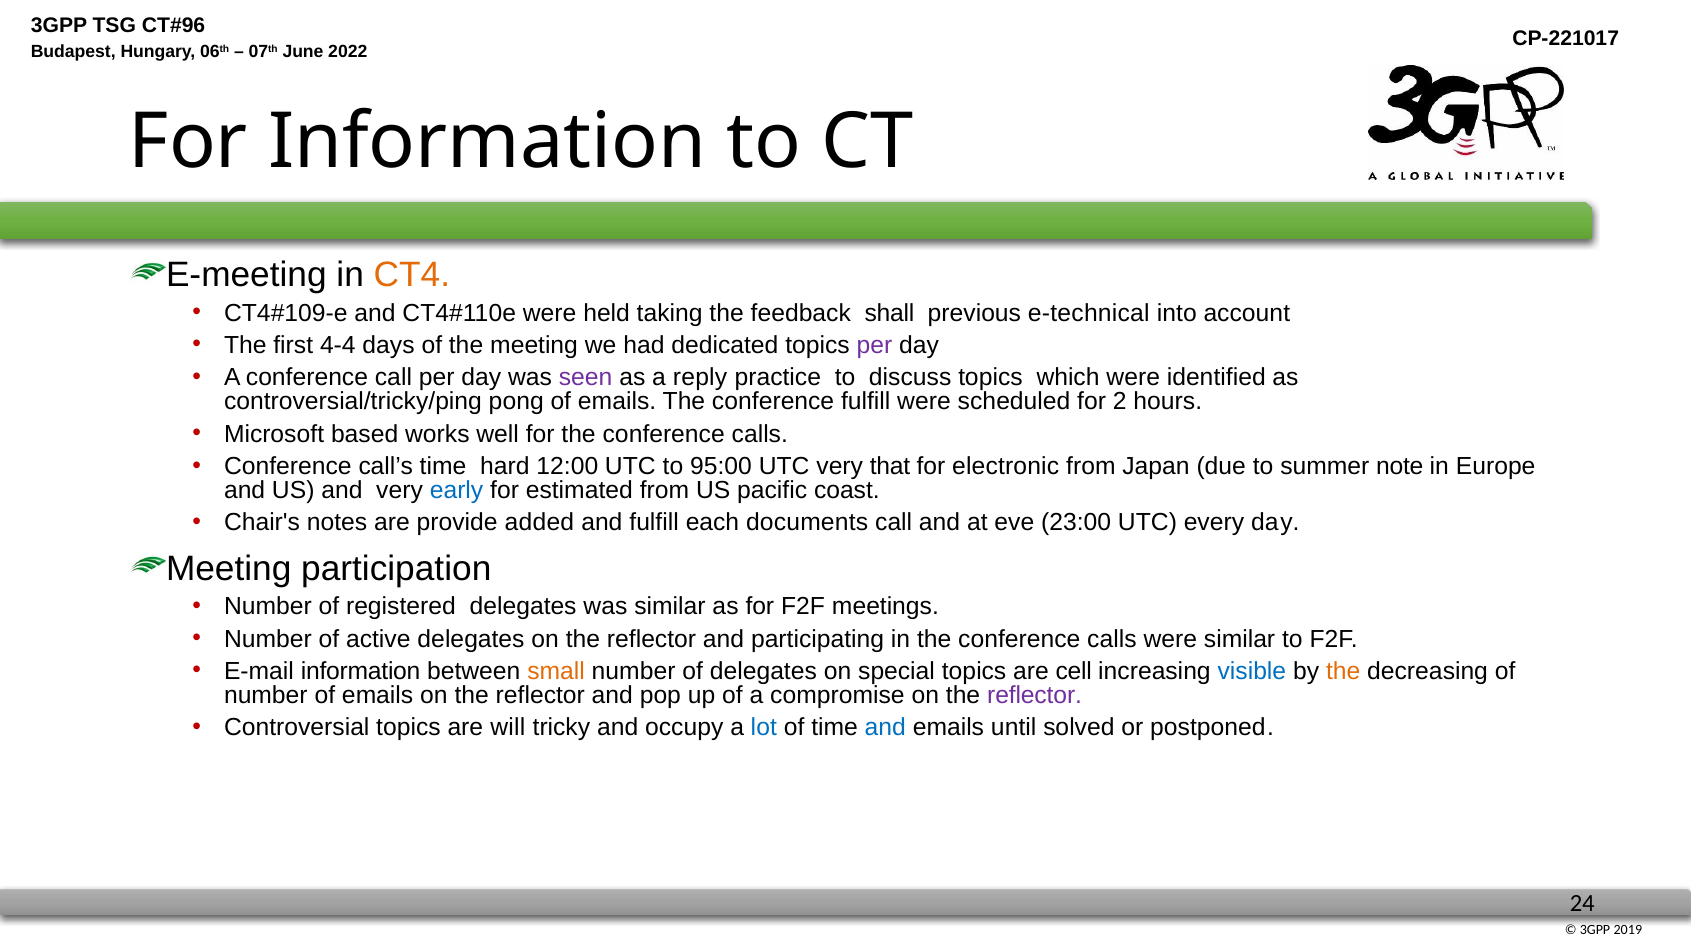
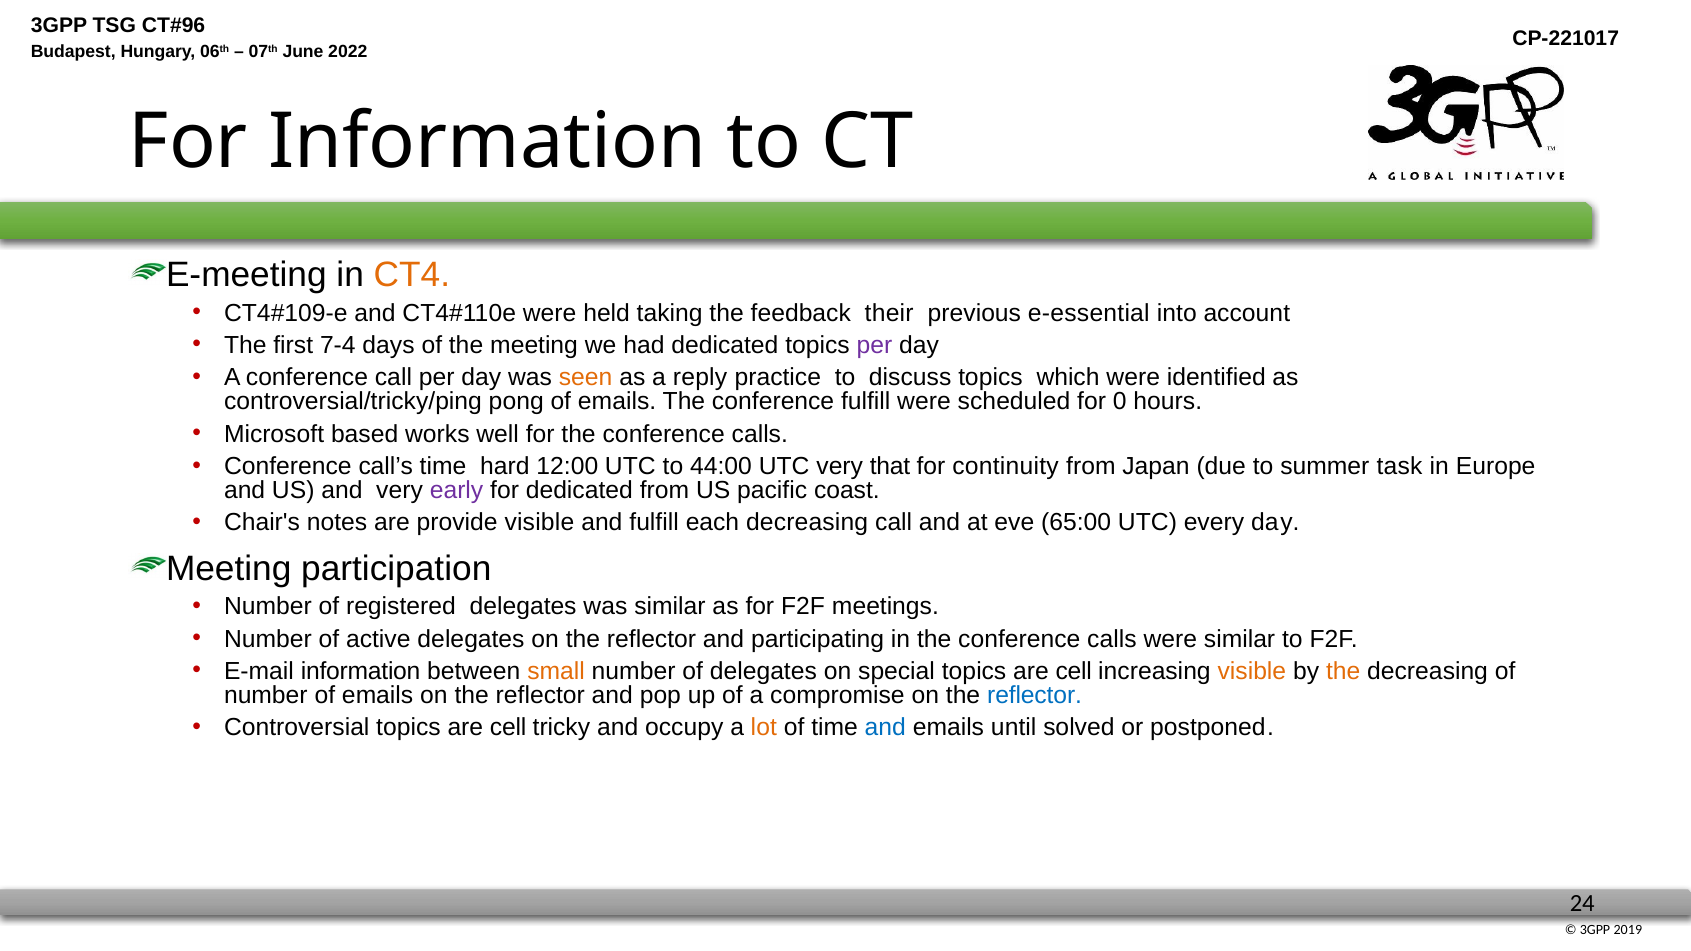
shall: shall -> their (889, 313)
e-technical: e-technical -> e-essential (1089, 313)
4-4: 4-4 -> 7-4 (338, 345)
seen colour: purple -> orange (586, 378)
2: 2 -> 0 (1120, 402)
95:00: 95:00 -> 44:00 (721, 467)
electronic: electronic -> continuity (1006, 467)
note: note -> task (1400, 467)
early colour: blue -> purple (457, 490)
for estimated: estimated -> dedicated (579, 490)
provide added: added -> visible (539, 523)
each documents: documents -> decreasing (807, 523)
23:00: 23:00 -> 65:00 (1076, 523)
visible colour: blue -> orange (1252, 671)
reflector colour: purple -> blue (1035, 695)
Controversial topics are will: will -> cell (508, 728)
lot colour: blue -> orange (764, 728)
